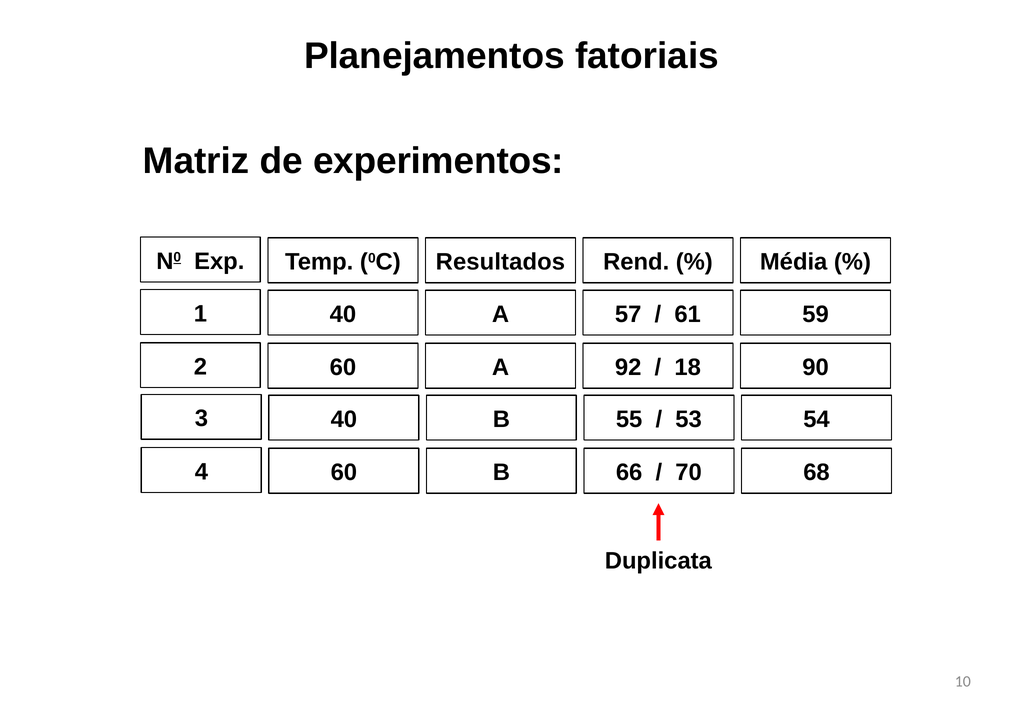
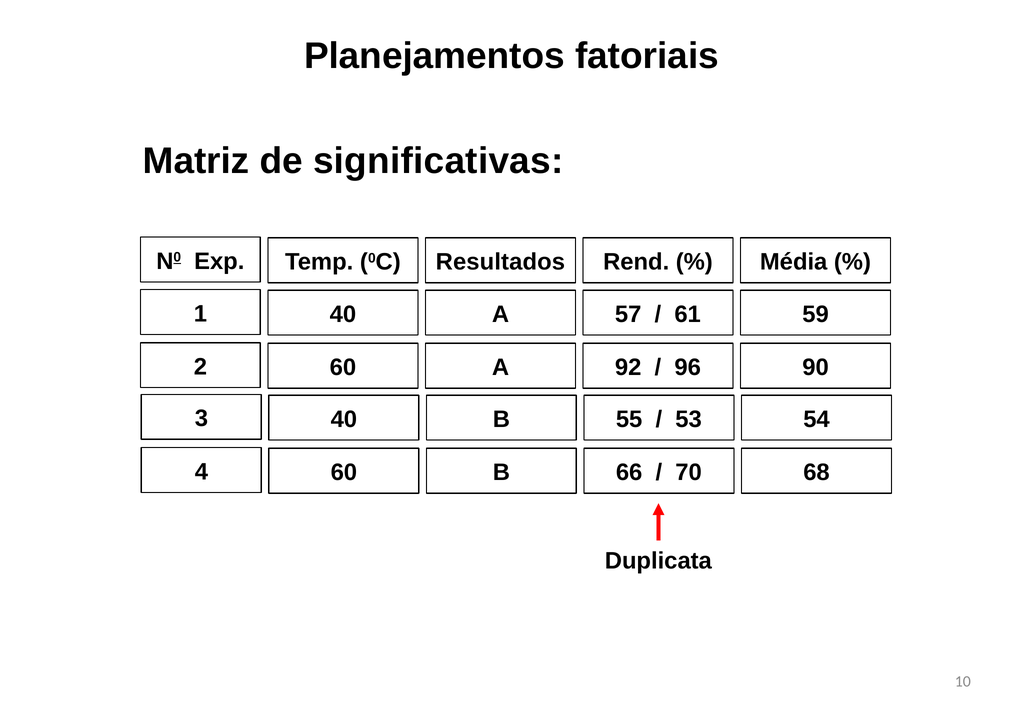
experimentos: experimentos -> significativas (438, 161)
18: 18 -> 96 (688, 368)
